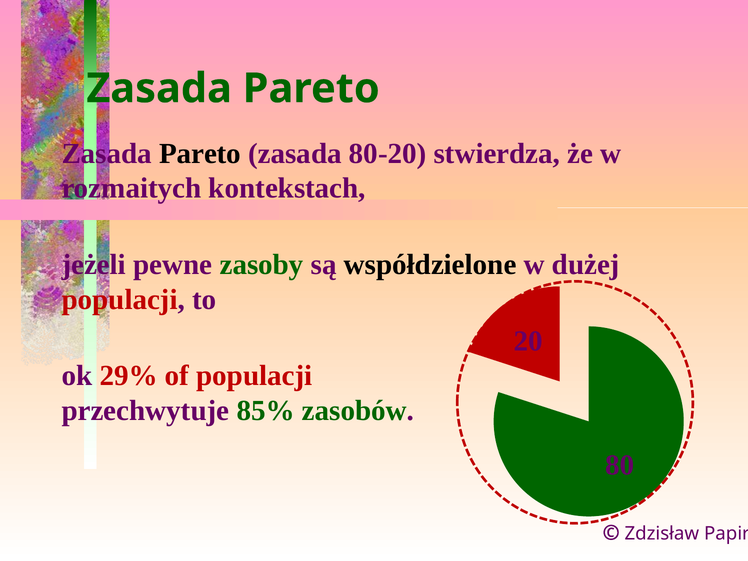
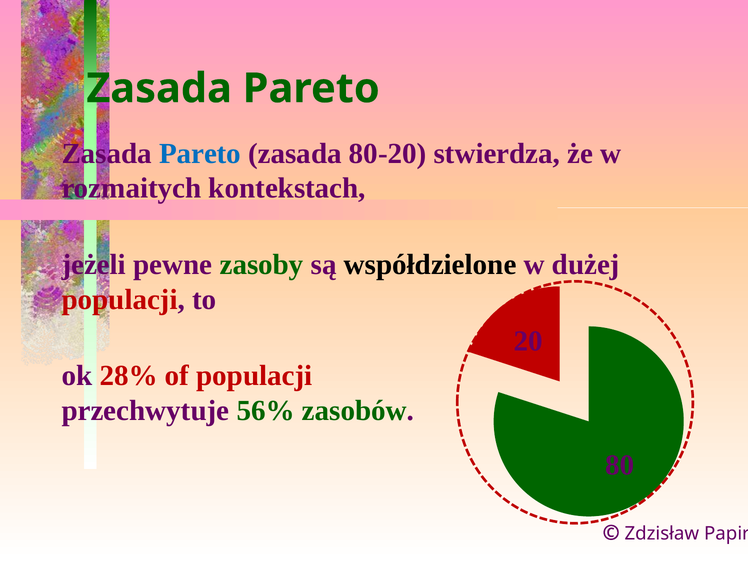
Pareto colour: black -> blue (200, 153)
29%: 29% -> 28% (129, 376)
85%: 85% -> 56% (266, 410)
